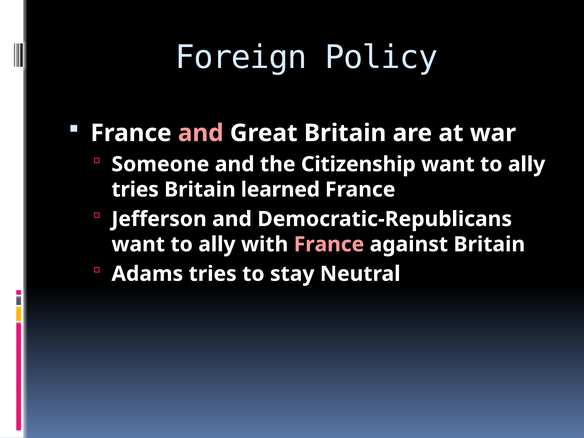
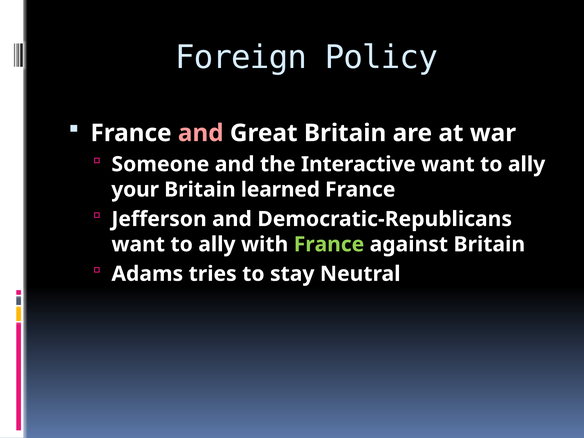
Citizenship: Citizenship -> Interactive (358, 164)
tries: tries -> your (135, 190)
France colour: pink -> light green (329, 244)
